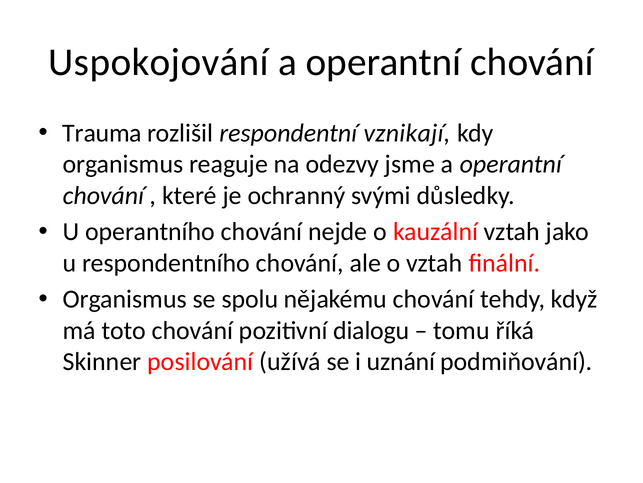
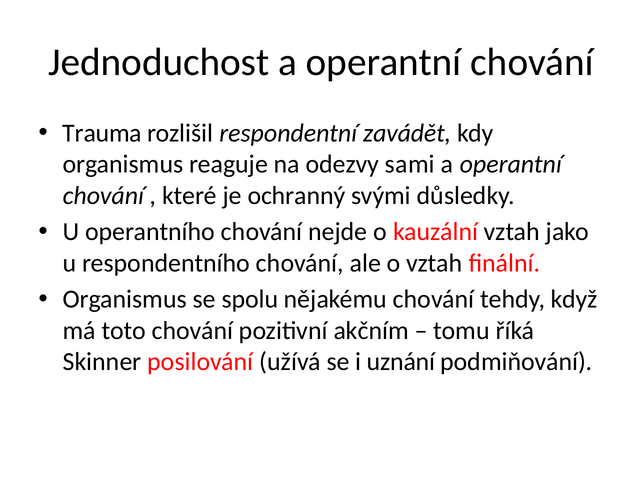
Uspokojování: Uspokojování -> Jednoduchost (159, 62)
vznikají: vznikají -> zavádět (407, 133)
jsme: jsme -> sami (410, 164)
dialogu: dialogu -> akčním (371, 330)
